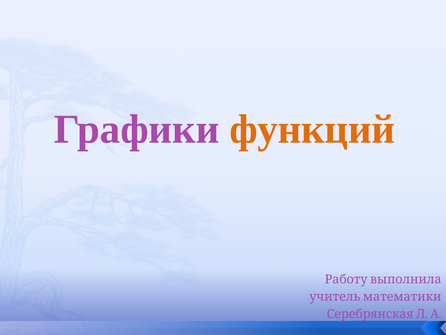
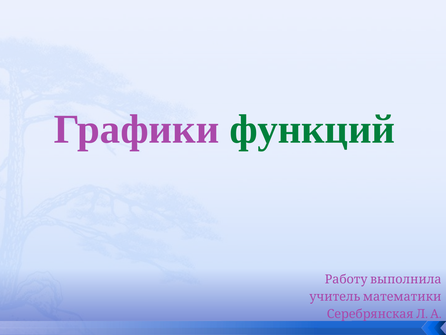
функций colour: orange -> green (312, 129)
